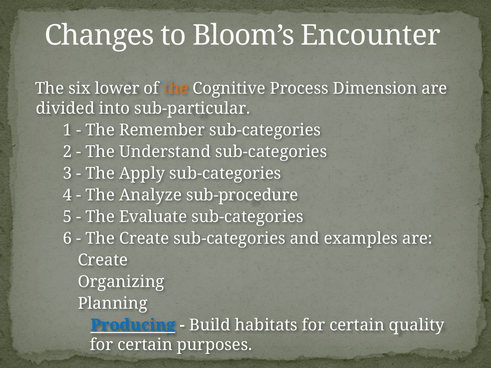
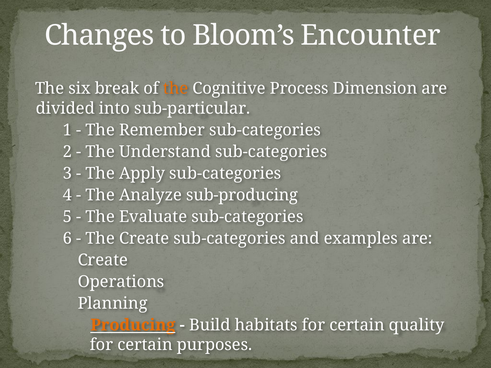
lower: lower -> break (117, 88)
sub-procedure: sub-procedure -> sub-producing (242, 195)
Organizing: Organizing -> Operations (121, 282)
Producing colour: blue -> orange (133, 325)
